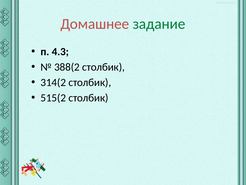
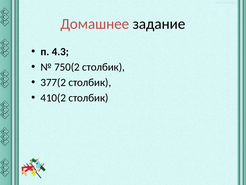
задание colour: green -> black (159, 24)
388(2: 388(2 -> 750(2 (67, 67)
314(2: 314(2 -> 377(2 (53, 82)
515(2: 515(2 -> 410(2 (53, 98)
